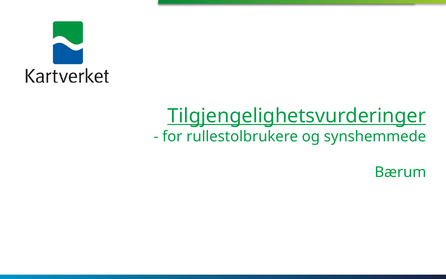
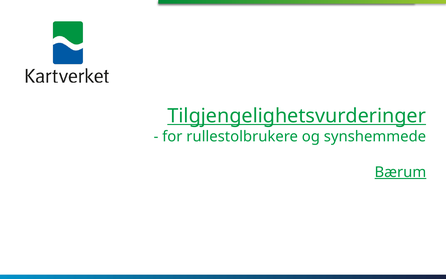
Bærum underline: none -> present (400, 172)
